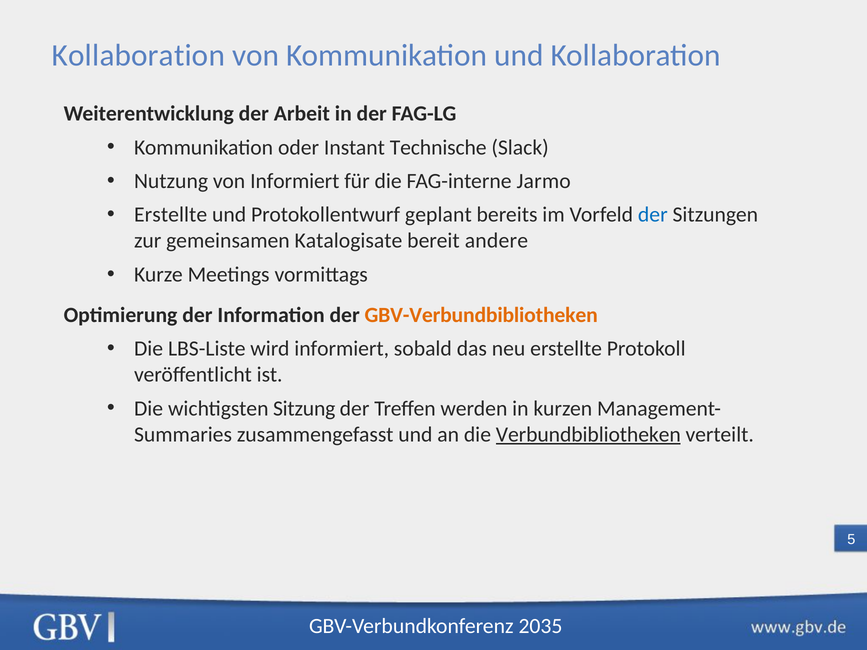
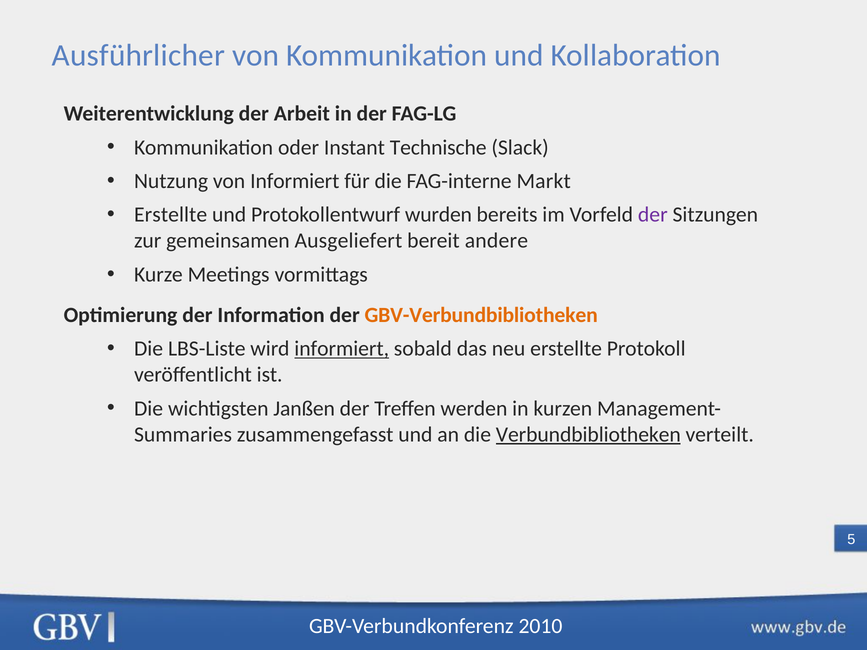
Kollaboration: Kollaboration -> Ausführlicher (138, 56)
Jarmo: Jarmo -> Markt (544, 181)
geplant: geplant -> wurden (438, 215)
der colour: blue -> purple (653, 215)
Katalogisate: Katalogisate -> Ausgeliefert (348, 241)
informiert underline: none -> present (342, 349)
Sitzung: Sitzung -> Janßen (304, 409)
2035: 2035 -> 2010 (540, 626)
